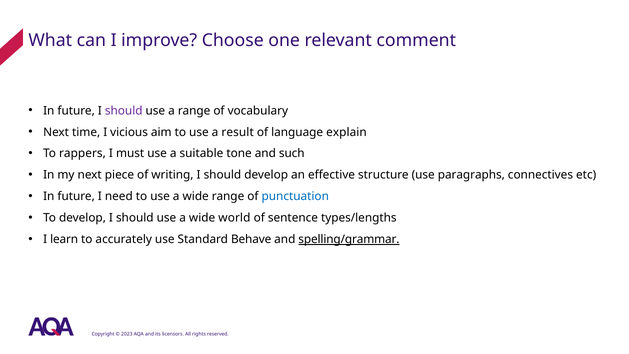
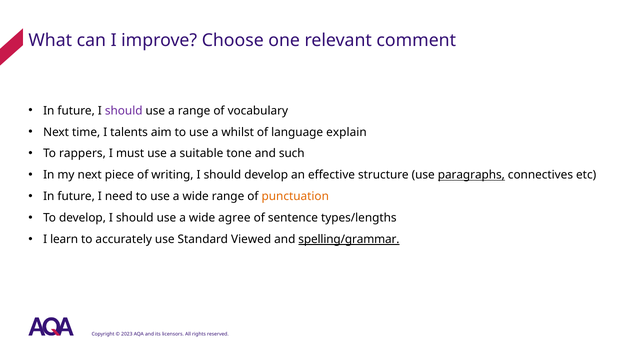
vicious: vicious -> talents (129, 132)
result: result -> whilst (238, 132)
paragraphs underline: none -> present (471, 175)
punctuation colour: blue -> orange (295, 196)
world: world -> agree (234, 218)
Behave: Behave -> Viewed (251, 239)
